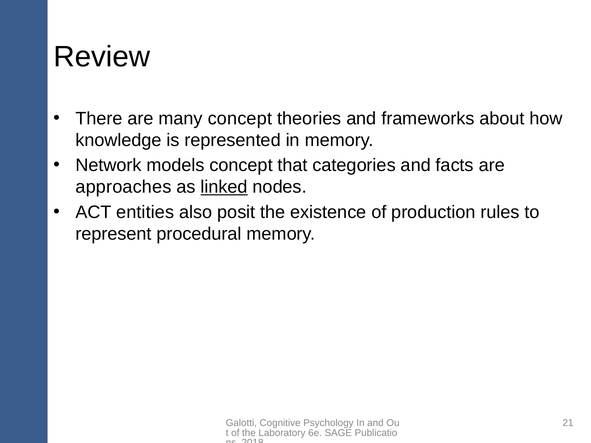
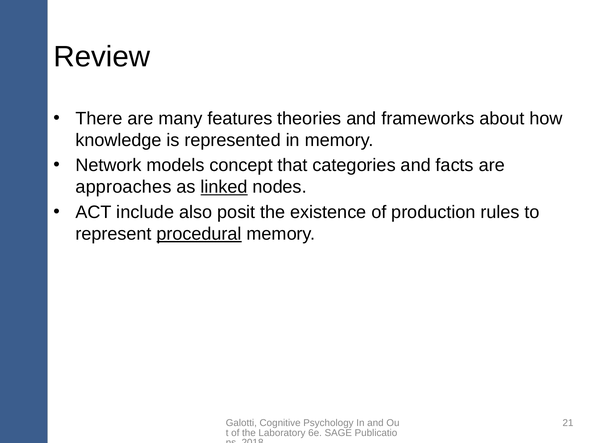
many concept: concept -> features (240, 118)
entities: entities -> include (145, 212)
procedural underline: none -> present (199, 234)
